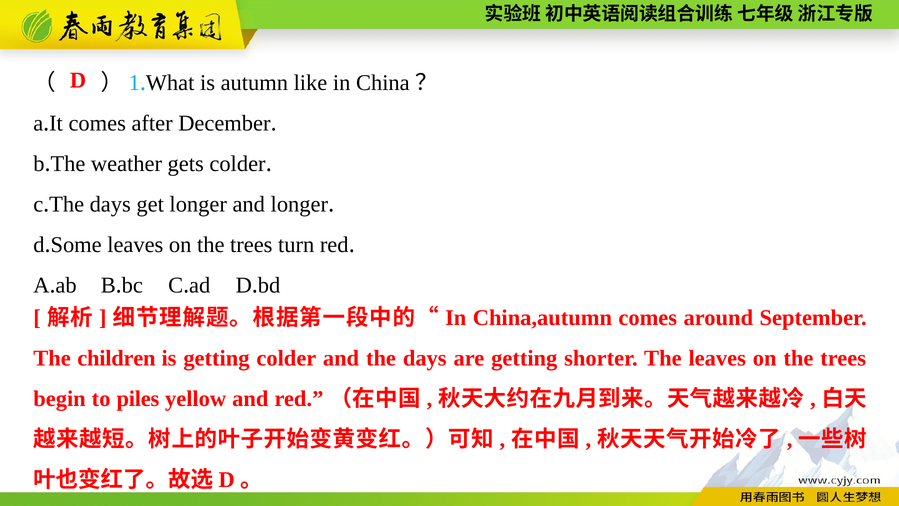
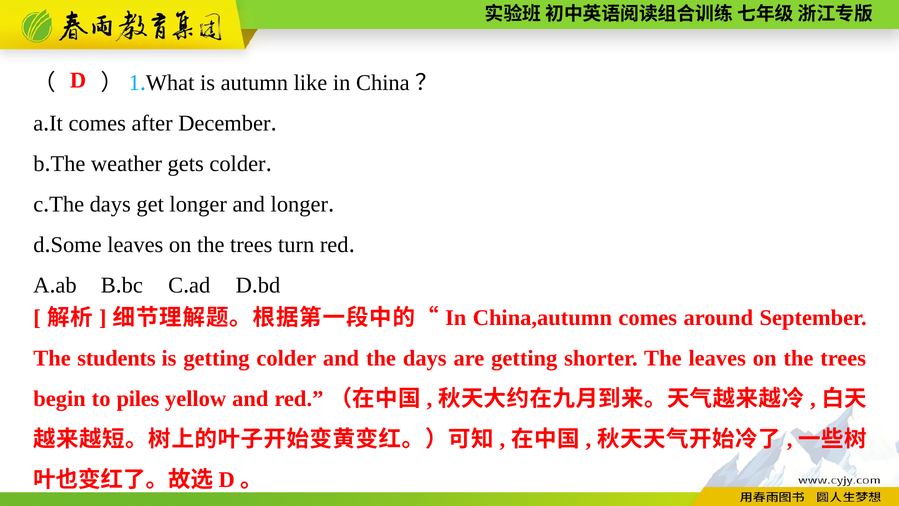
children: children -> students (116, 358)
